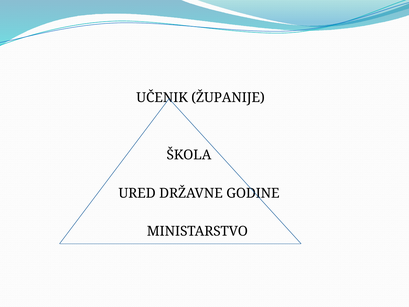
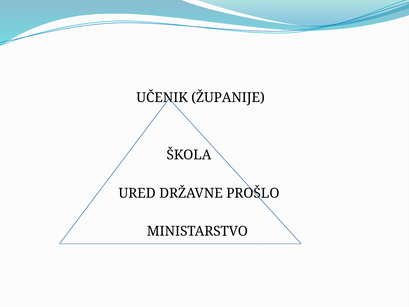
GODINE: GODINE -> PROŠLO (253, 193)
